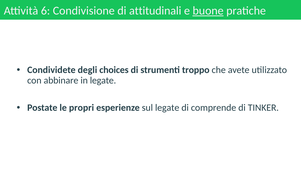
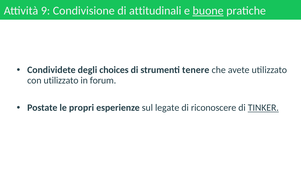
6: 6 -> 9 (46, 11)
troppo: troppo -> tenere (196, 70)
con abbinare: abbinare -> utilizzato (61, 81)
in legate: legate -> forum (103, 81)
comprende: comprende -> riconoscere (214, 108)
TINKER underline: none -> present (263, 108)
